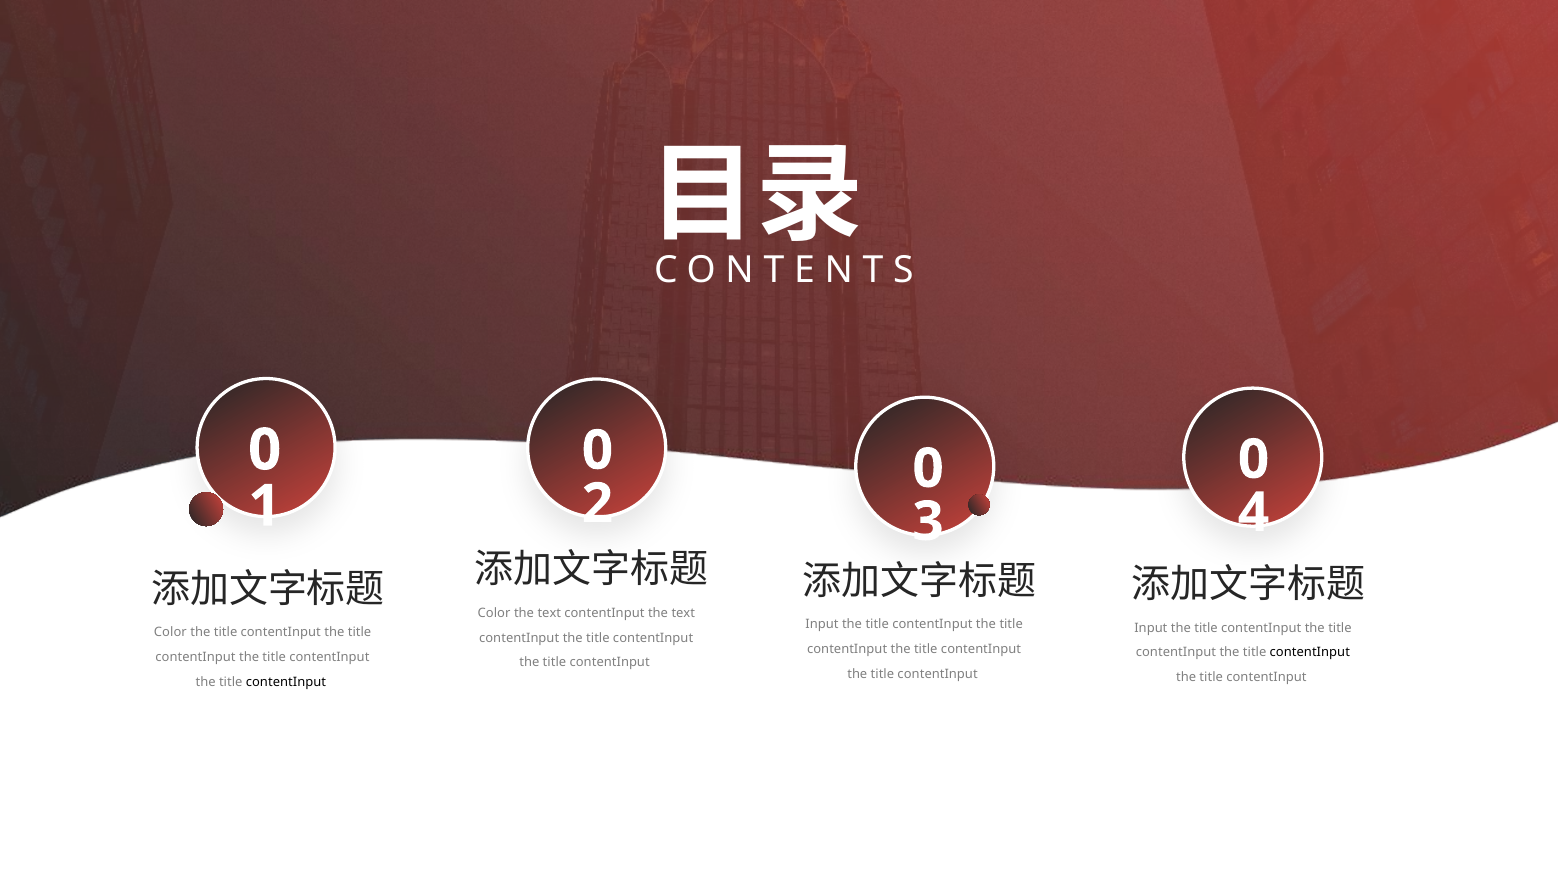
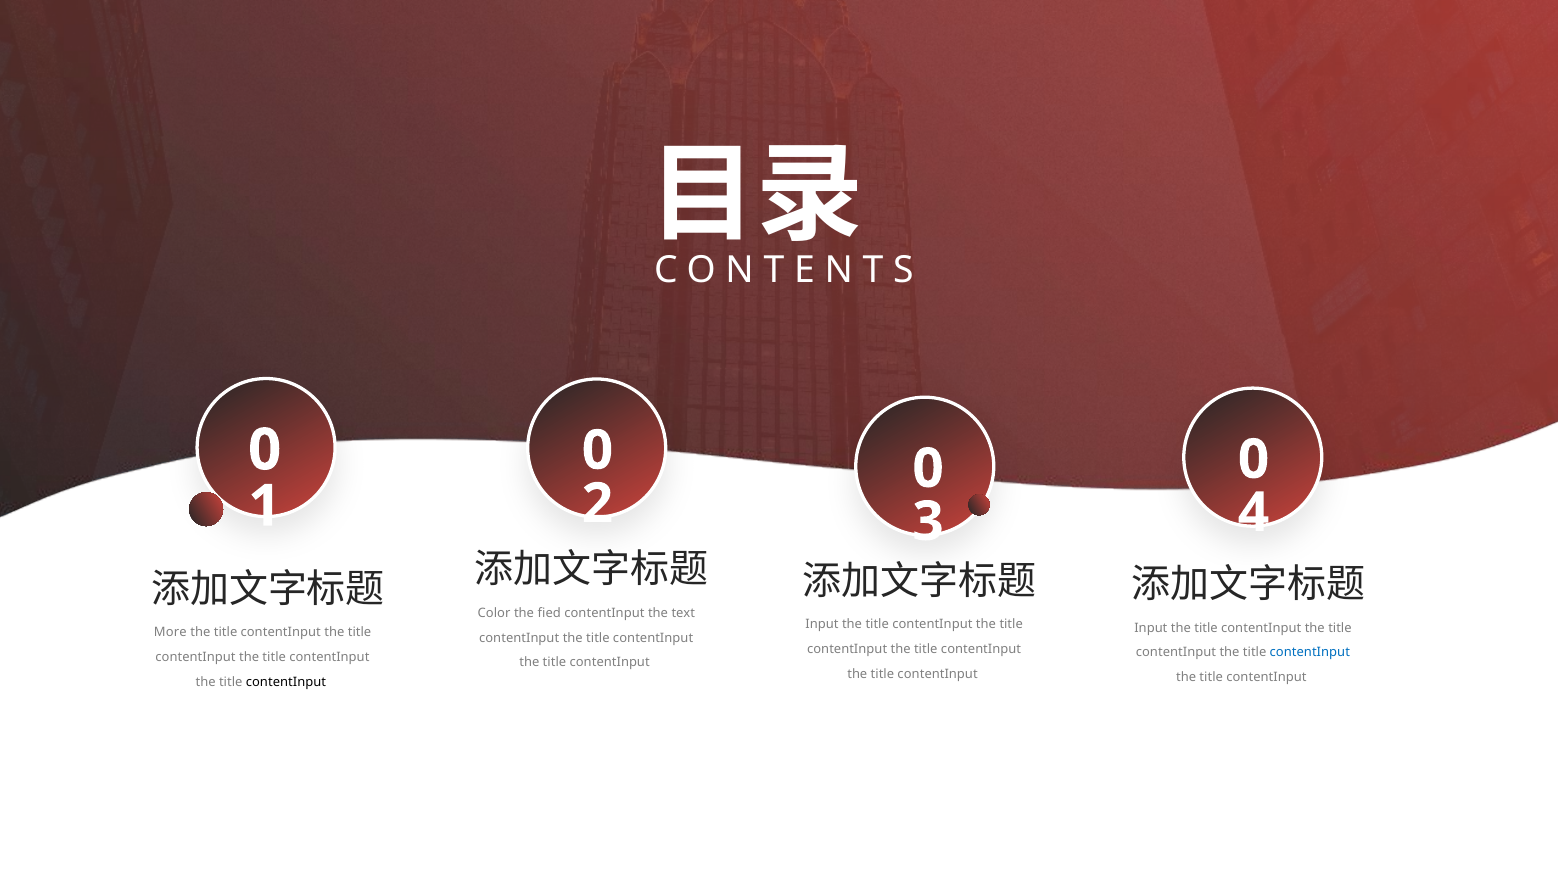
text: text -> fied (549, 612)
Color: Color -> More (170, 632)
contentInput colour: black -> blue (1310, 652)
